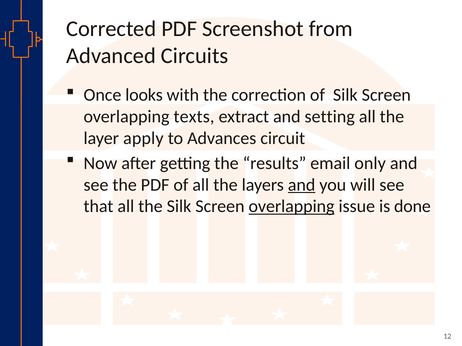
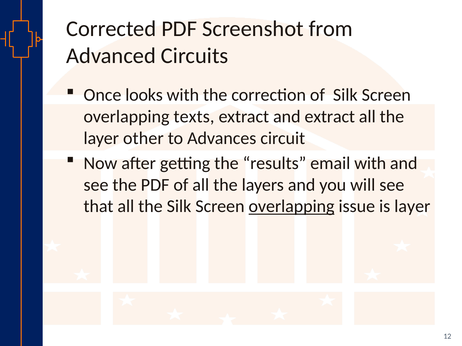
and setting: setting -> extract (330, 117)
apply: apply -> other (143, 138)
email only: only -> with (370, 164)
and underline: present -> none (302, 185)
is done: done -> layer (412, 207)
